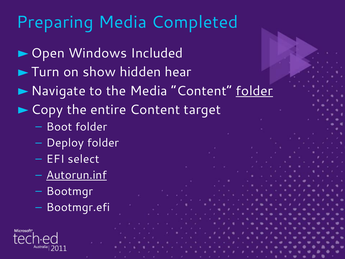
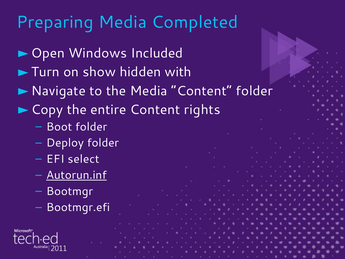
hear: hear -> with (178, 72)
folder underline: present -> none (254, 91)
target: target -> rights (202, 110)
